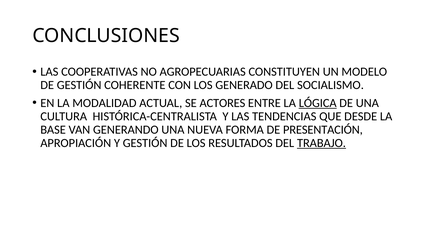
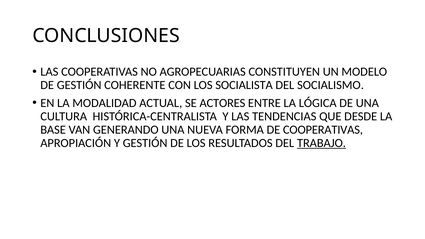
GENERADO: GENERADO -> SOCIALISTA (244, 85)
LÓGICA underline: present -> none (318, 103)
DE PRESENTACIÓN: PRESENTACIÓN -> COOPERATIVAS (323, 130)
